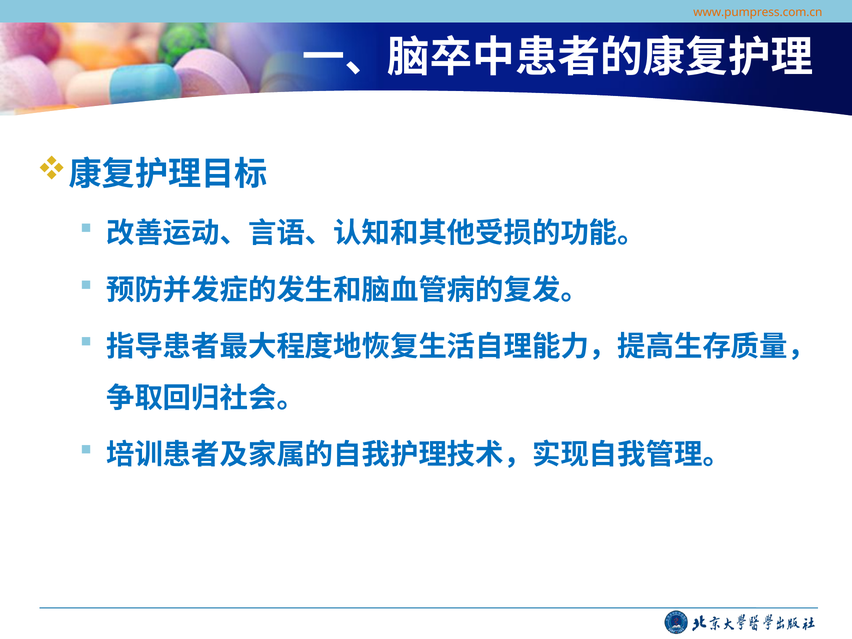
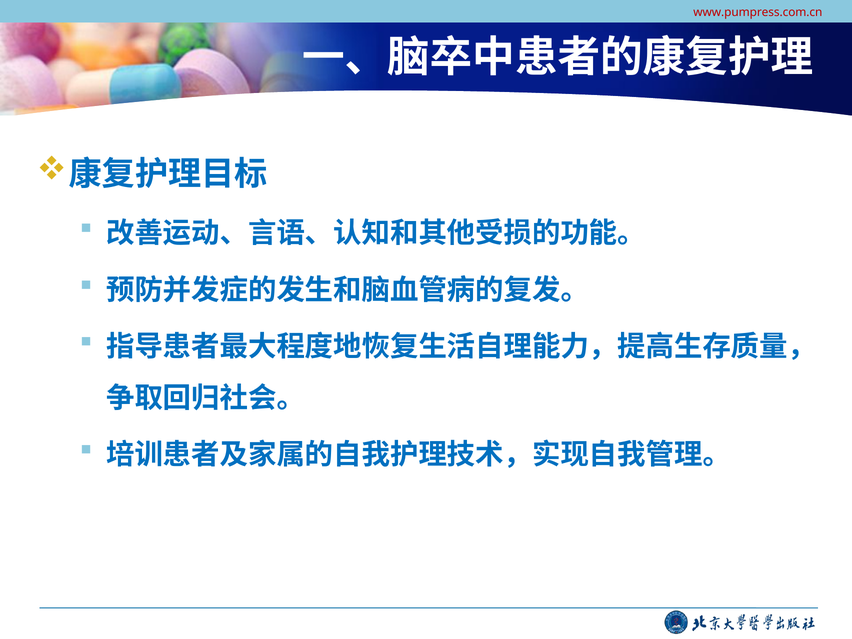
www.pumpress.com.cn colour: orange -> red (758, 12)
